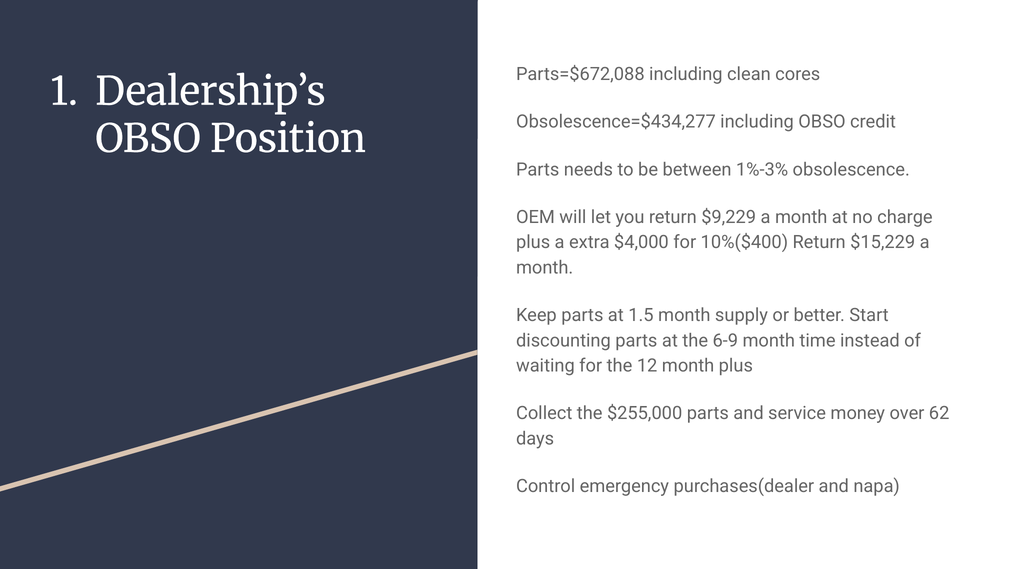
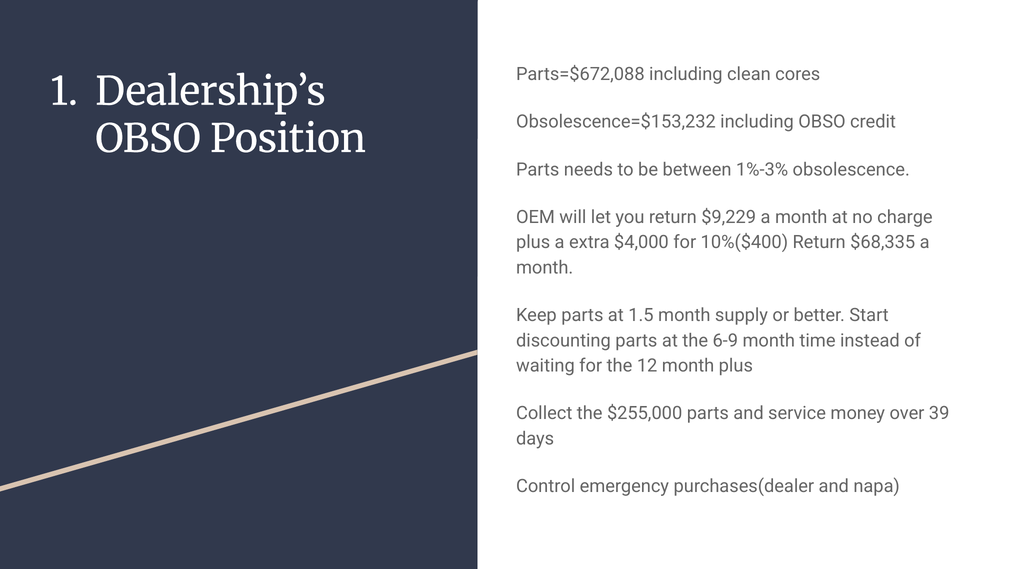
Obsolescence=$434,277: Obsolescence=$434,277 -> Obsolescence=$153,232 (616, 122)
$15,229: $15,229 -> $68,335 (883, 243)
62: 62 -> 39 (939, 414)
